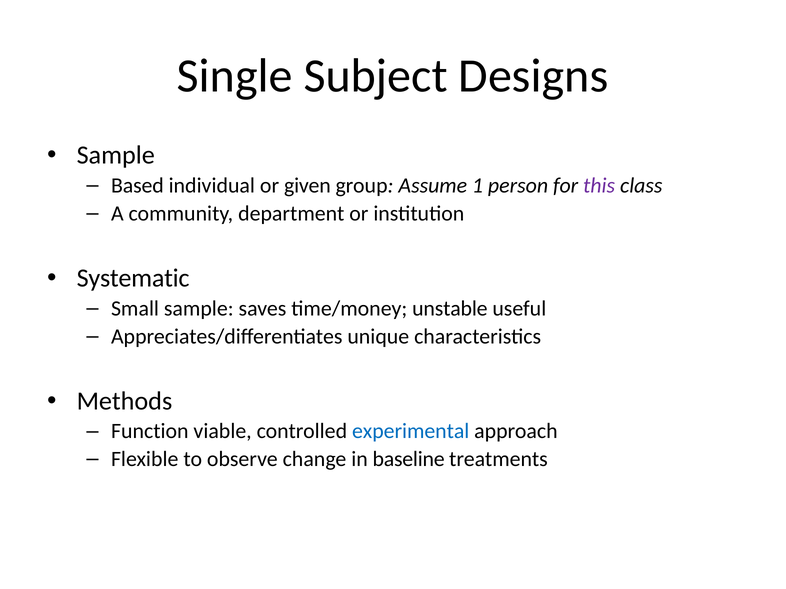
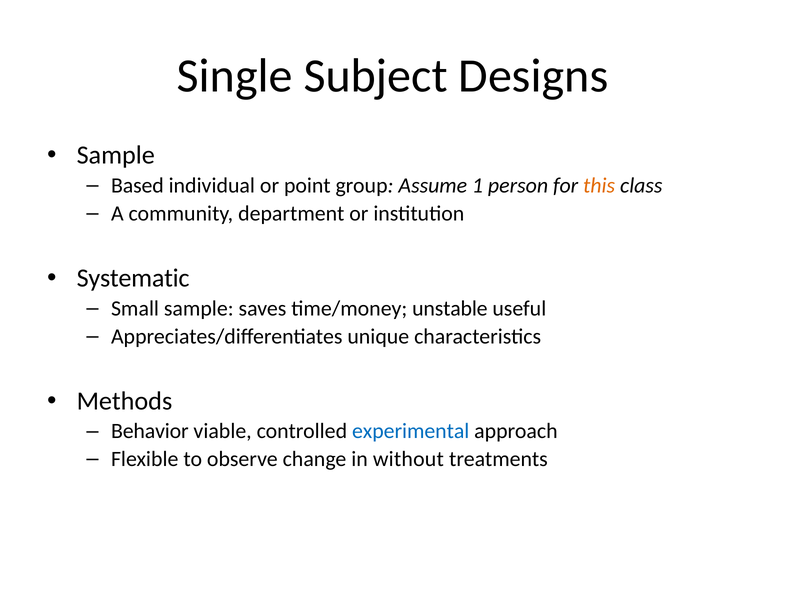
given: given -> point (307, 186)
this colour: purple -> orange (599, 186)
Function: Function -> Behavior (150, 432)
baseline: baseline -> without (408, 460)
